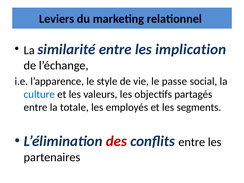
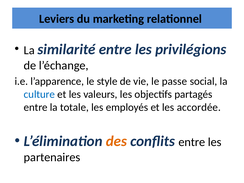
implication: implication -> privilégions (191, 49)
segments: segments -> accordée (199, 107)
des colour: red -> orange (116, 141)
